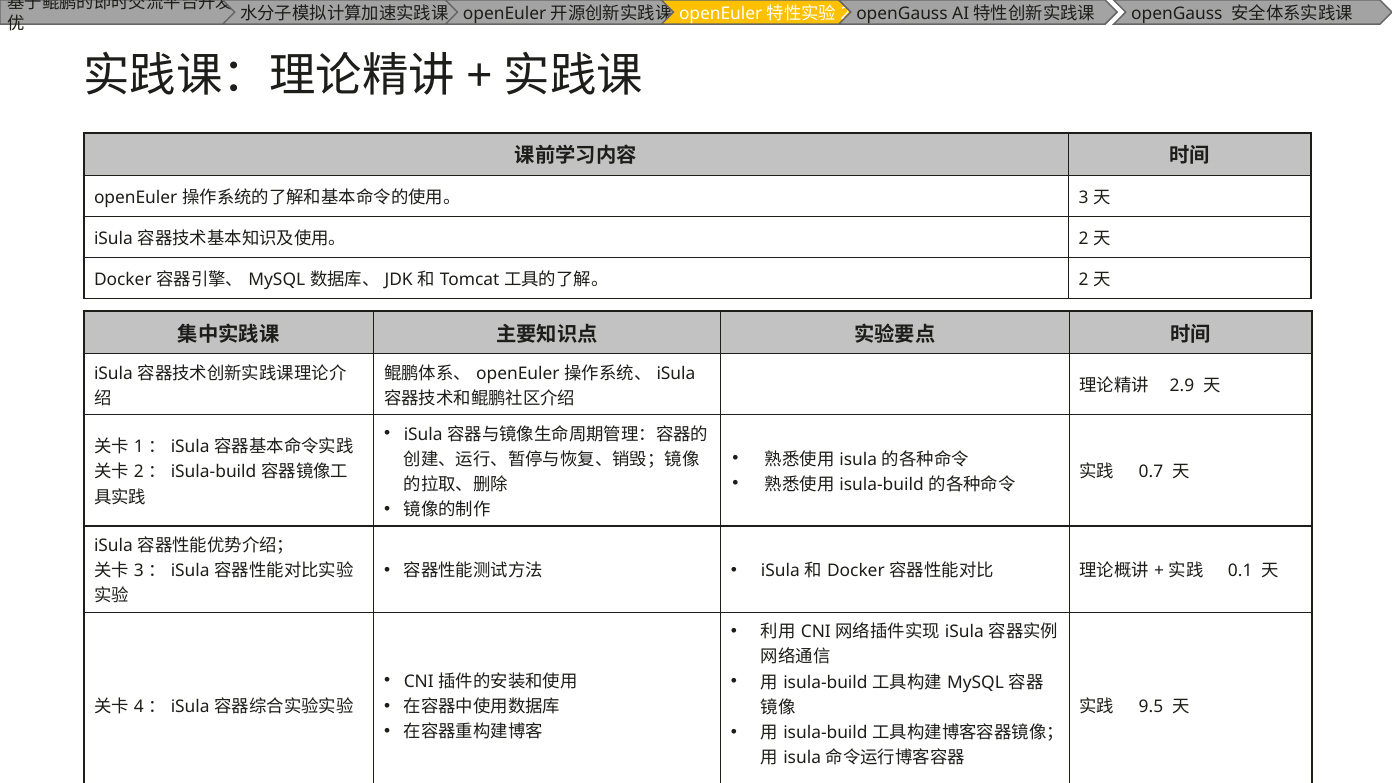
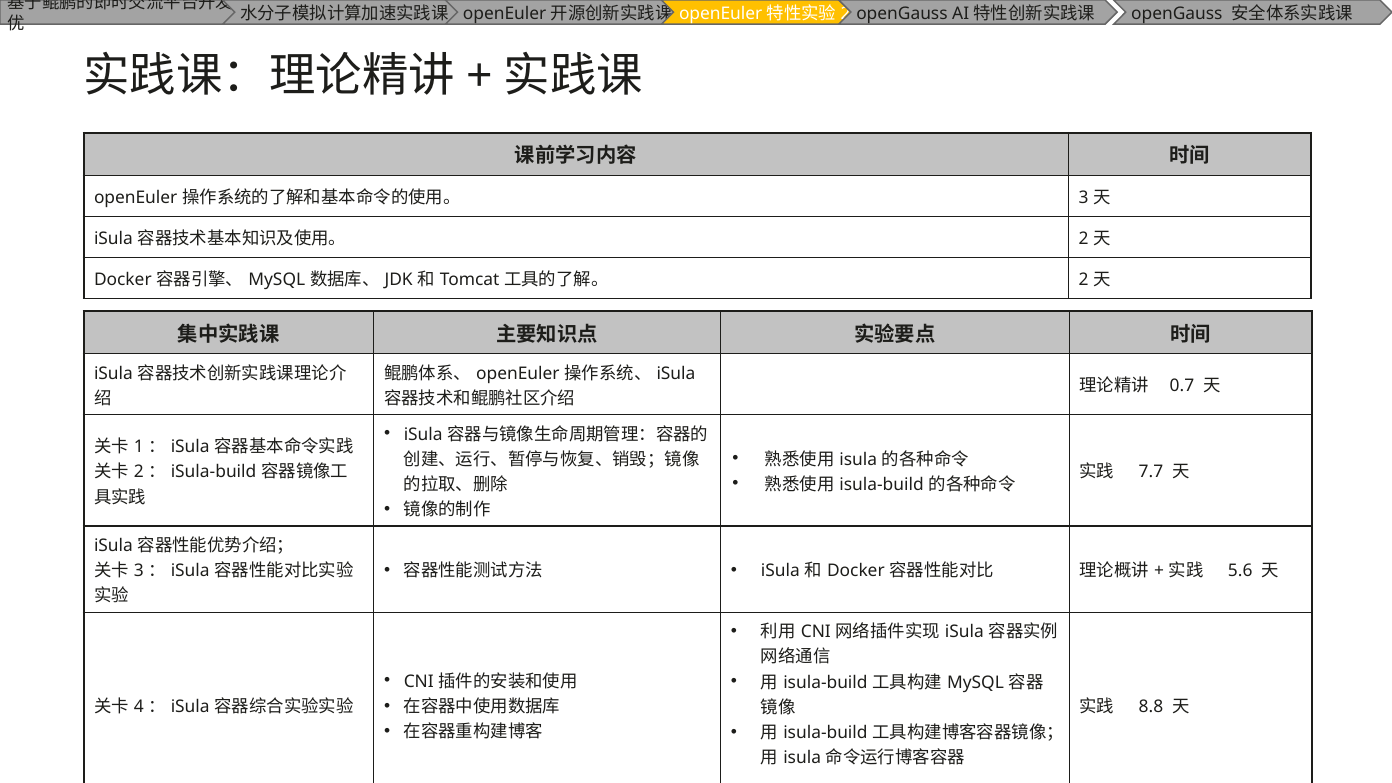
2.9: 2.9 -> 0.7 (1182, 386)
0.7: 0.7 -> 7.7 (1151, 472)
0.1: 0.1 -> 5.6 (1240, 571)
9.5: 9.5 -> 8.8 (1151, 707)
